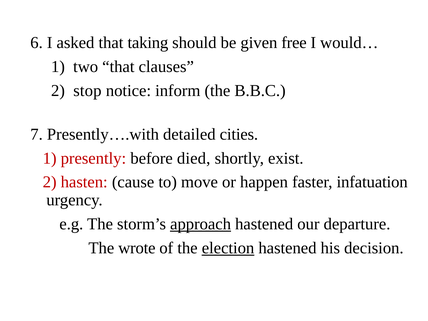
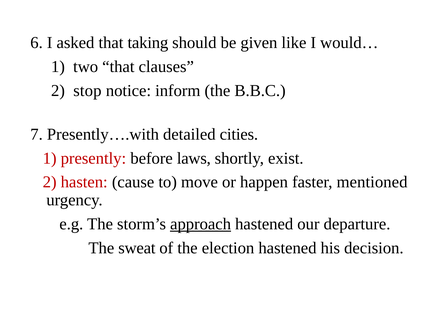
free: free -> like (294, 43)
died: died -> laws (194, 158)
infatuation: infatuation -> mentioned (372, 182)
wrote: wrote -> sweat (137, 248)
election underline: present -> none (228, 248)
